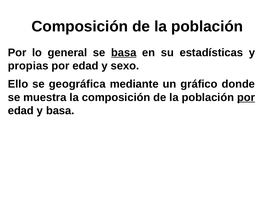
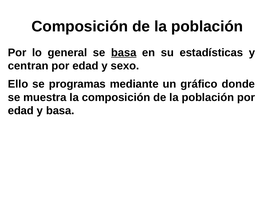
propias: propias -> centran (28, 66)
geográfica: geográfica -> programas (77, 84)
por underline: present -> none (246, 97)
